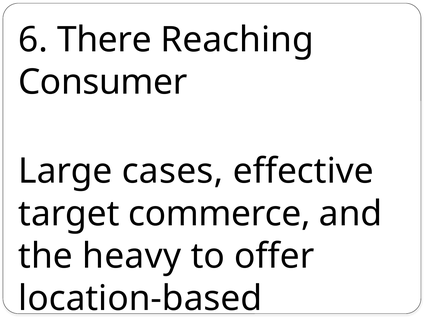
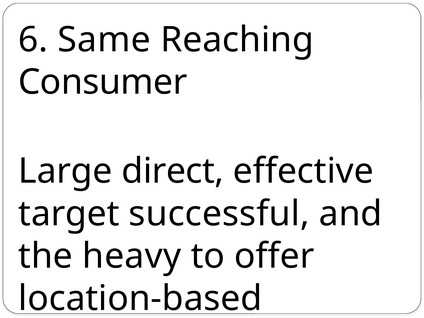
There: There -> Same (104, 40)
cases: cases -> direct (173, 171)
commerce: commerce -> successful (219, 214)
